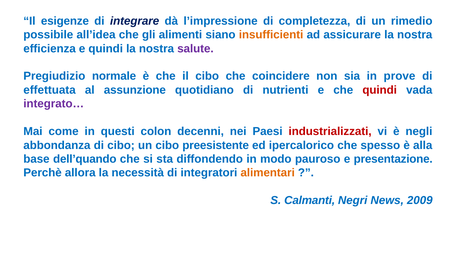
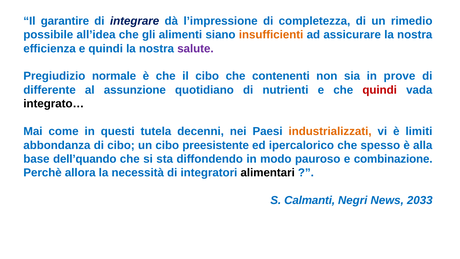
esigenze: esigenze -> garantire (65, 21)
coincidere: coincidere -> contenenti (281, 76)
effettuata: effettuata -> differente (50, 90)
integrato… colour: purple -> black (54, 104)
colon: colon -> tutela (156, 131)
industrializzati colour: red -> orange (330, 131)
negli: negli -> limiti (419, 131)
presentazione: presentazione -> combinazione (393, 159)
alimentari colour: orange -> black (268, 173)
2009: 2009 -> 2033 (420, 200)
